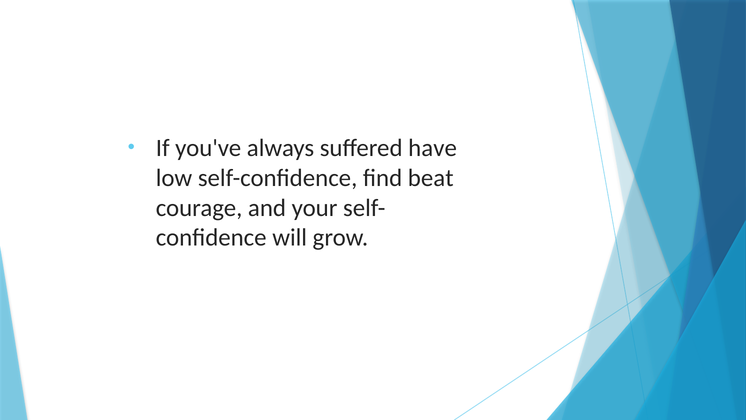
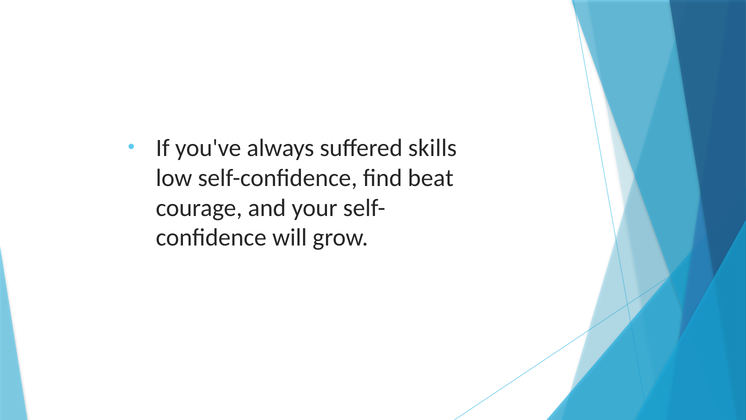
have: have -> skills (433, 148)
